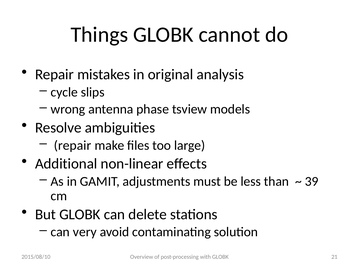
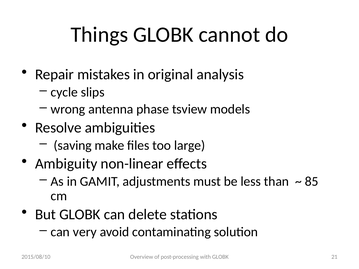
repair: repair -> saving (73, 145)
Additional: Additional -> Ambiguity (66, 164)
39: 39 -> 85 (312, 182)
